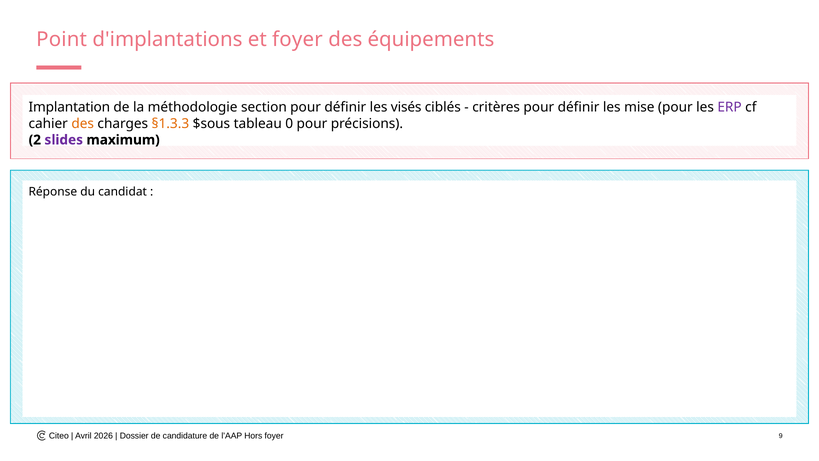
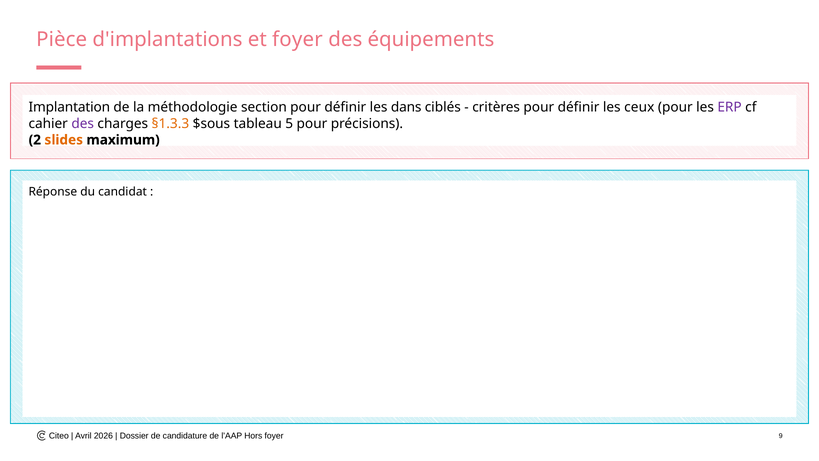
Point: Point -> Pièce (62, 39)
visés: visés -> dans (406, 107)
mise: mise -> ceux (639, 107)
des colour: orange -> purple (83, 123)
0: 0 -> 5 (289, 123)
slides colour: purple -> orange (64, 140)
